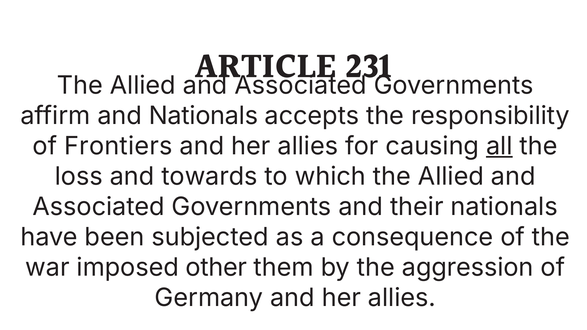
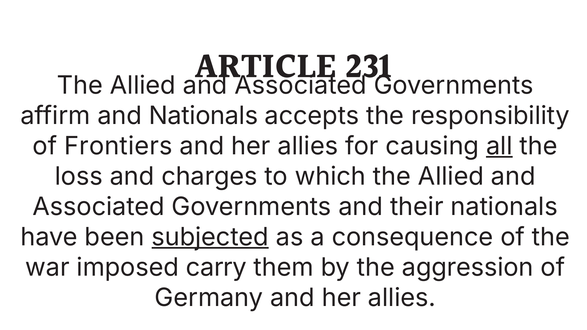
towards: towards -> charges (210, 176)
subjected underline: none -> present (210, 237)
other: other -> carry (216, 268)
